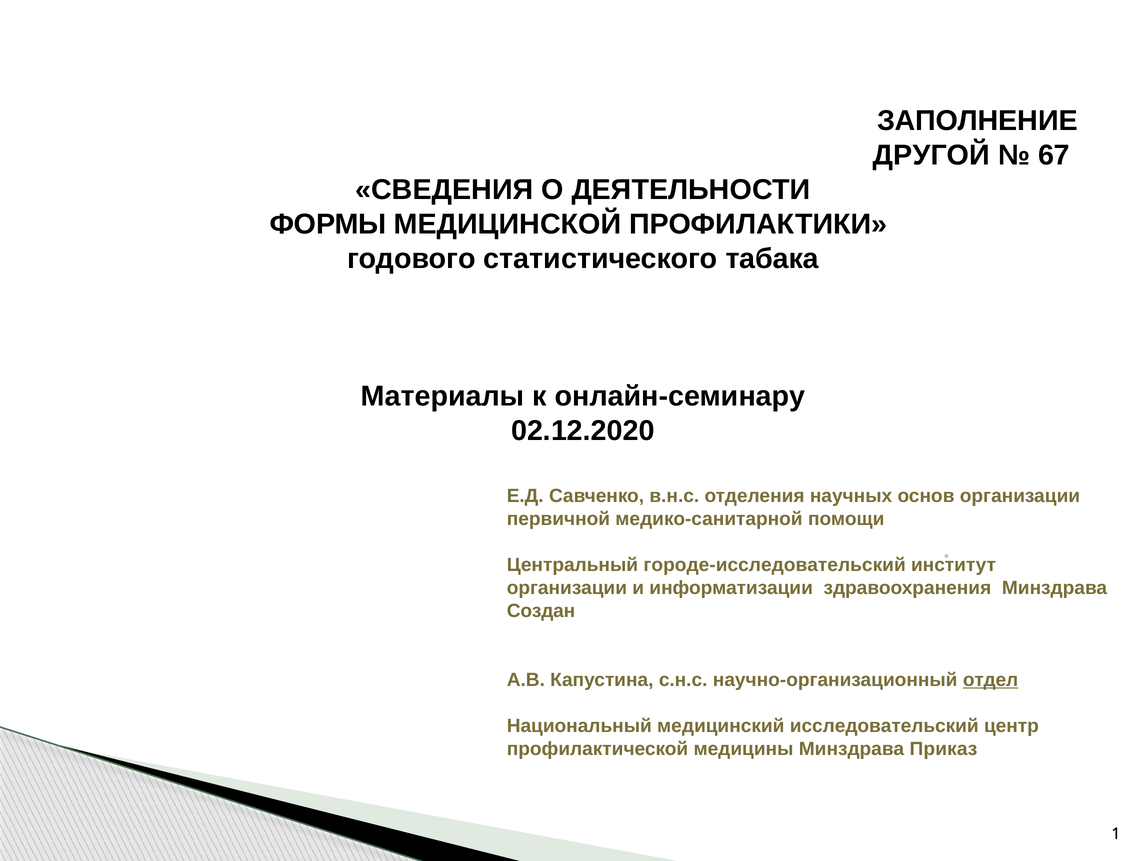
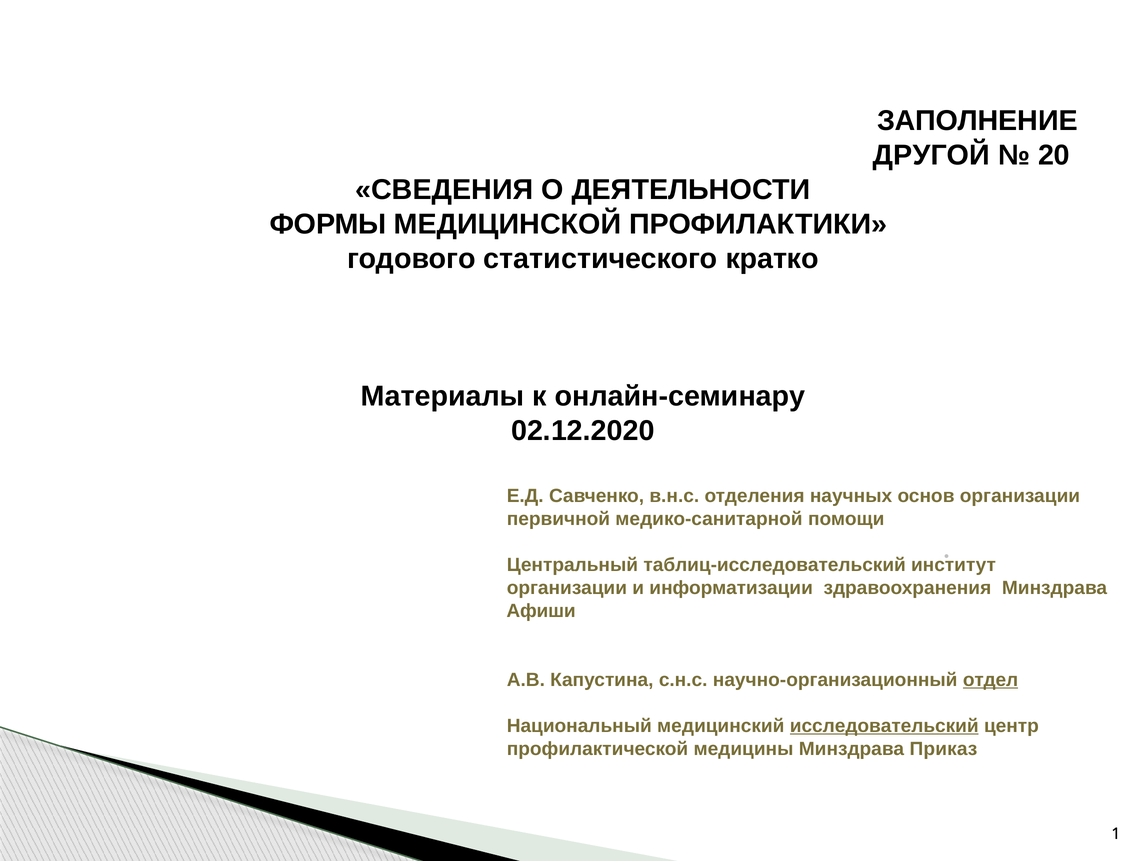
67: 67 -> 20 (1054, 155)
табака: табака -> кратко (772, 259)
городе-исследовательский: городе-исследовательский -> таблиц-исследовательский (775, 565)
Создан: Создан -> Афиши (541, 611)
исследовательский underline: none -> present (884, 726)
